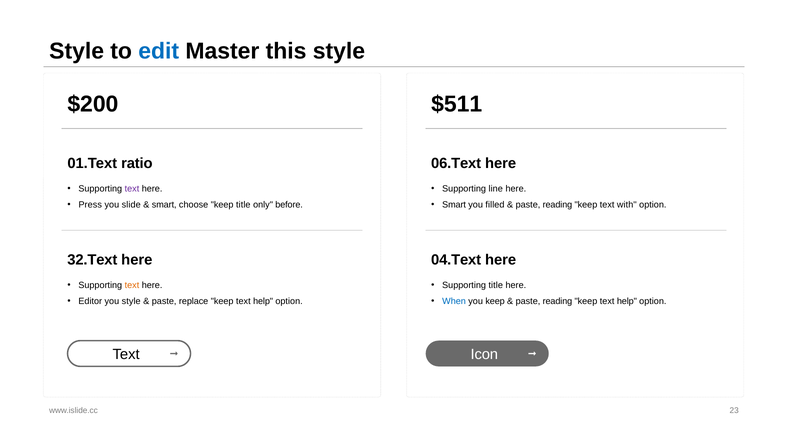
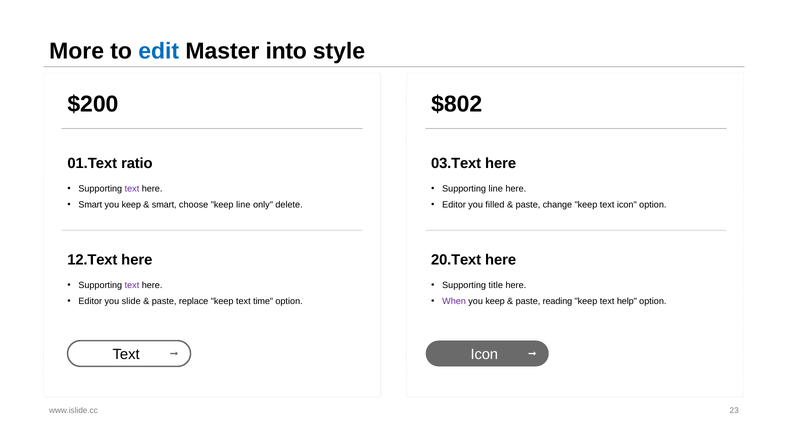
Style: Style -> More (77, 51)
this: this -> into (286, 51)
$511: $511 -> $802 (457, 104)
06.Text: 06.Text -> 03.Text (456, 163)
Press: Press -> Smart (90, 205)
slide: slide -> keep (131, 205)
keep title: title -> line (243, 205)
before: before -> delete (289, 205)
Smart: Smart -> Editor (454, 205)
reading: reading -> change (557, 205)
keep text with: with -> icon (627, 205)
32.Text: 32.Text -> 12.Text (92, 260)
04.Text: 04.Text -> 20.Text (456, 260)
text colour: orange -> purple (132, 285)
you style: style -> slide (131, 302)
help: help -> time (263, 302)
When colour: blue -> purple (454, 302)
